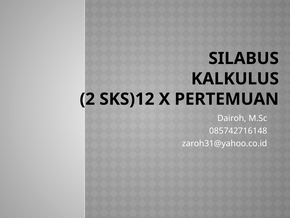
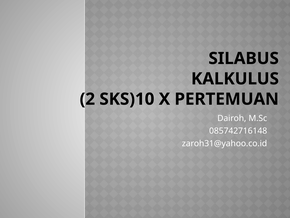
SKS)12: SKS)12 -> SKS)10 (127, 99)
